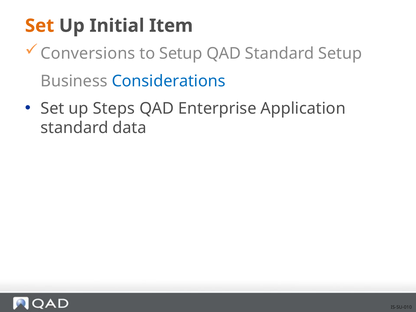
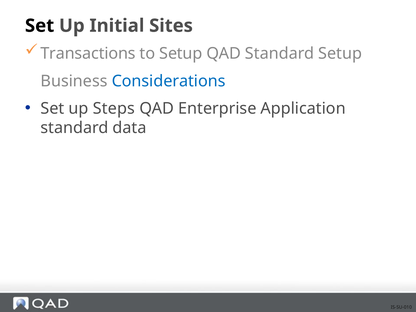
Set colour: orange -> black (40, 26)
Item: Item -> Sites (171, 26)
Conversions: Conversions -> Transactions (88, 53)
